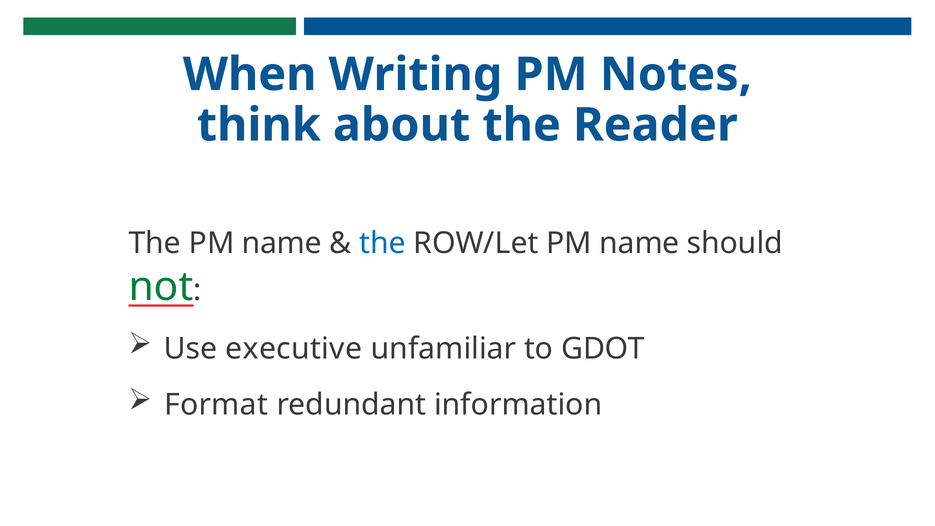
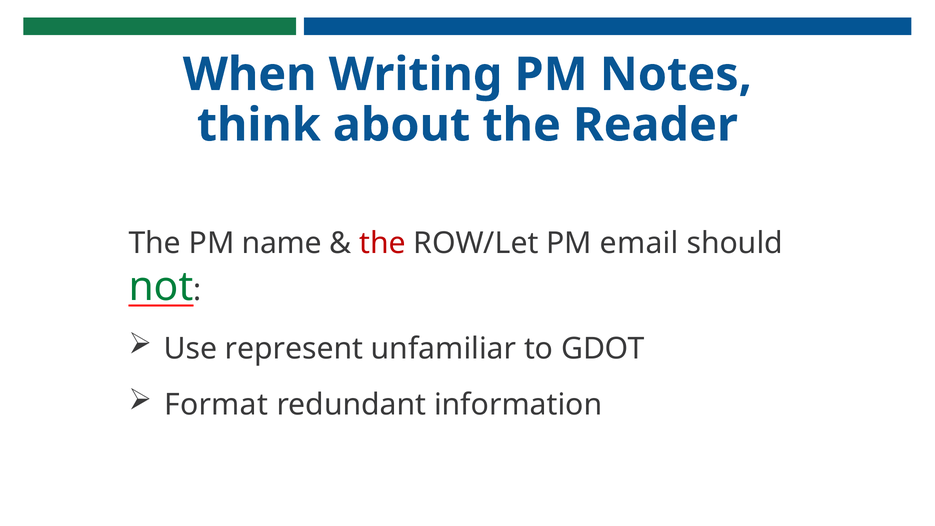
the colour: blue -> red (382, 243)
ROW/Let PM name: name -> email (639, 243)
executive: executive -> represent (294, 349)
